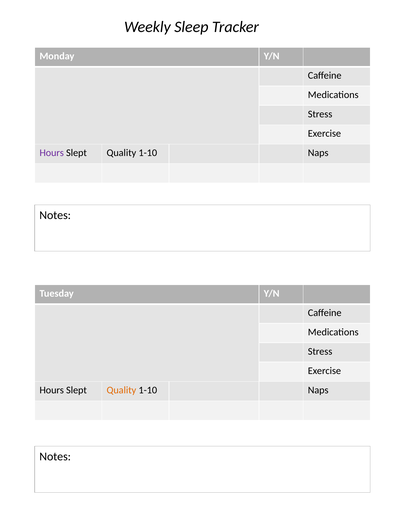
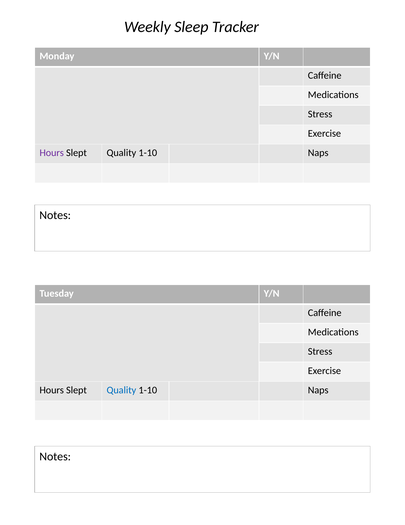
Quality colour: orange -> blue (121, 390)
